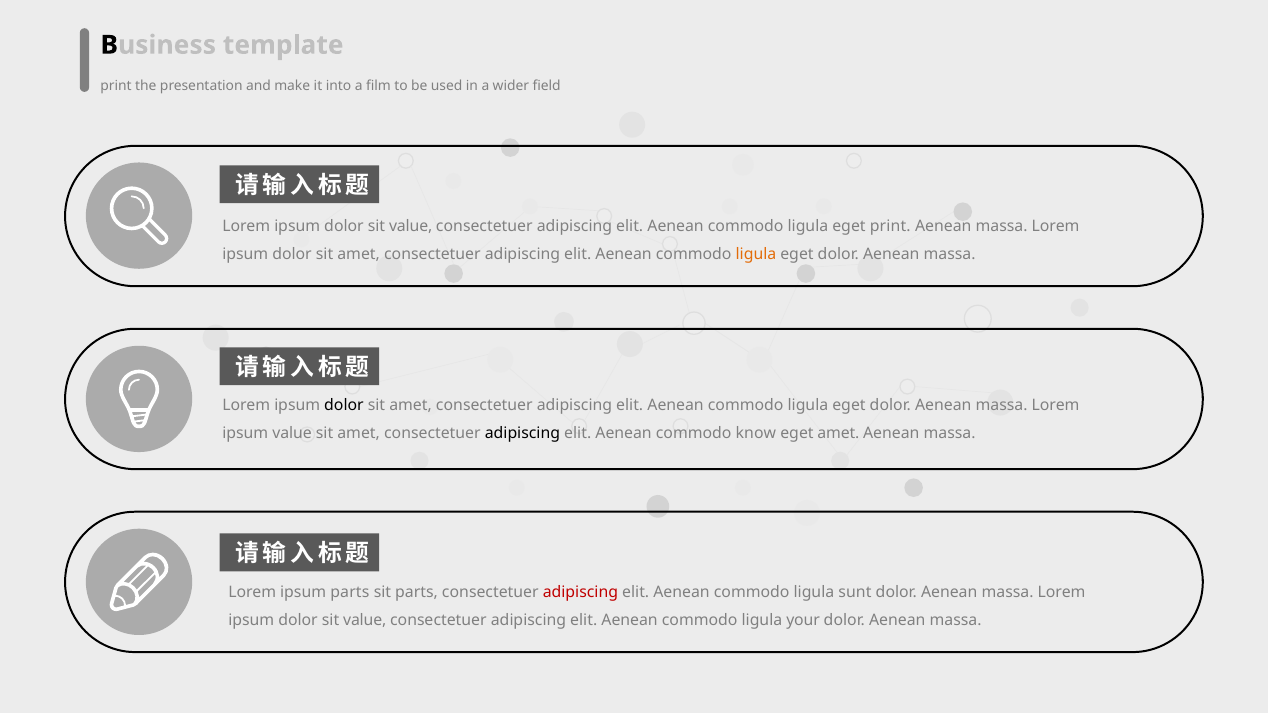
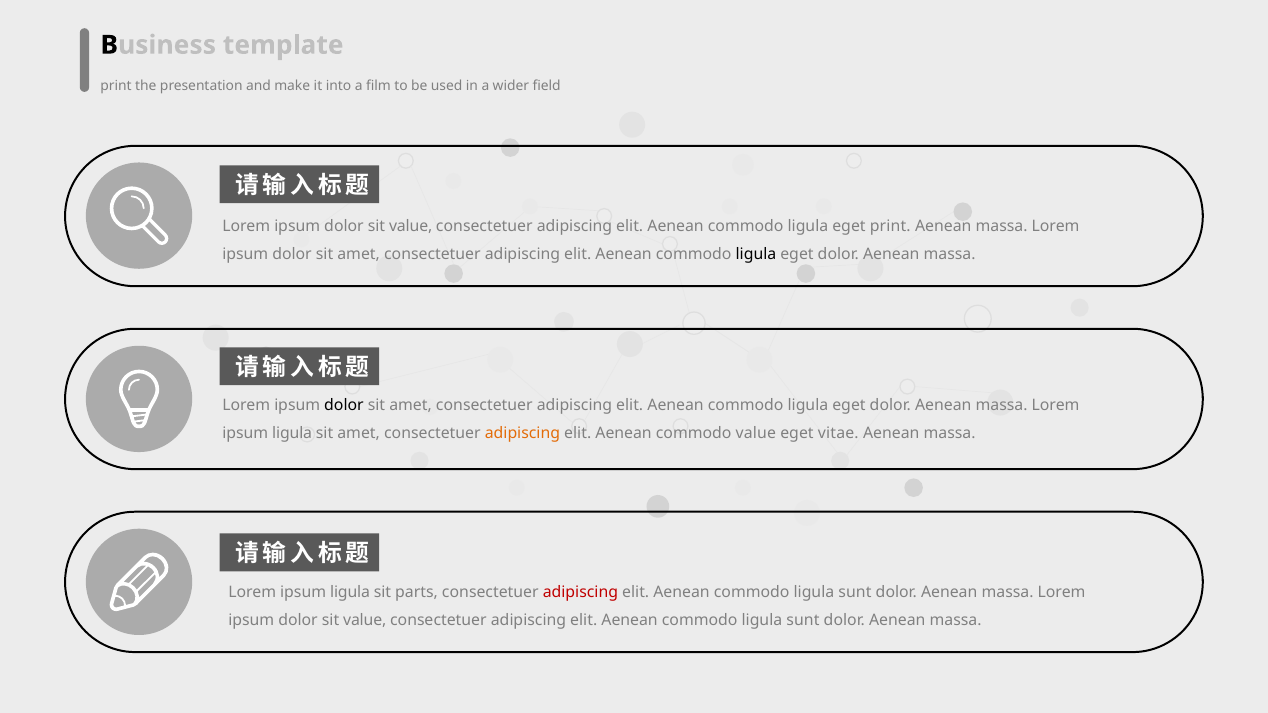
ligula colour: orange -> black (756, 255)
value: value -> ligula (292, 434)
adipiscing colour: black -> orange (522, 434)
commodo know: know -> value (756, 434)
eget amet: amet -> vitae (838, 434)
parts: parts -> ligula (350, 592)
your: your -> sunt (803, 621)
